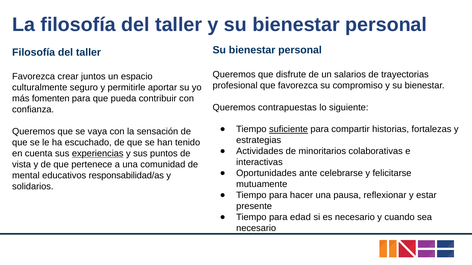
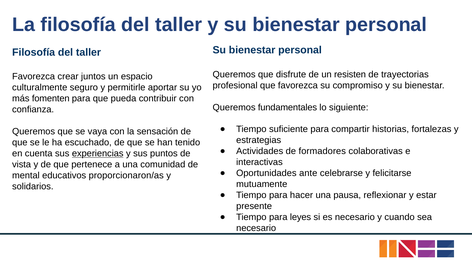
salarios: salarios -> resisten (350, 74)
contrapuestas: contrapuestas -> fundamentales (287, 108)
suficiente underline: present -> none (288, 130)
minoritarios: minoritarios -> formadores (322, 152)
responsabilidad/as: responsabilidad/as -> proporcionaron/as (126, 176)
edad: edad -> leyes (301, 218)
